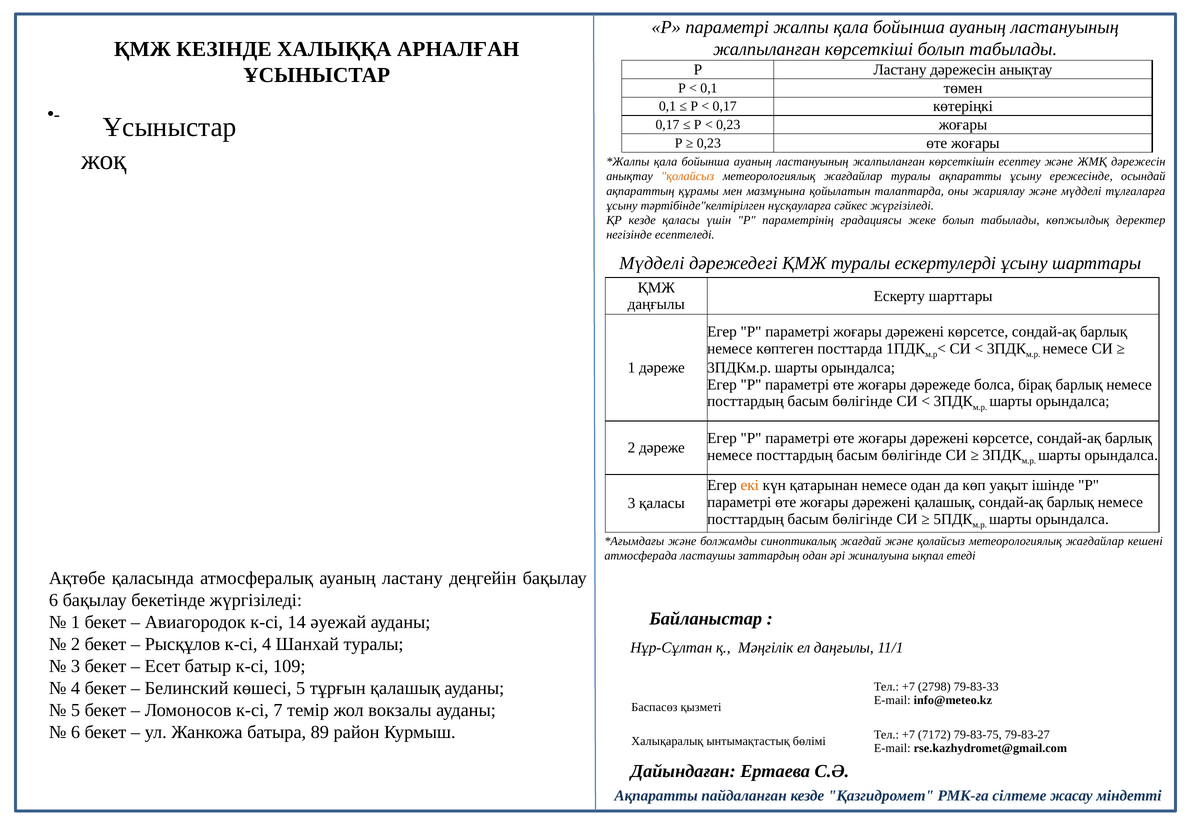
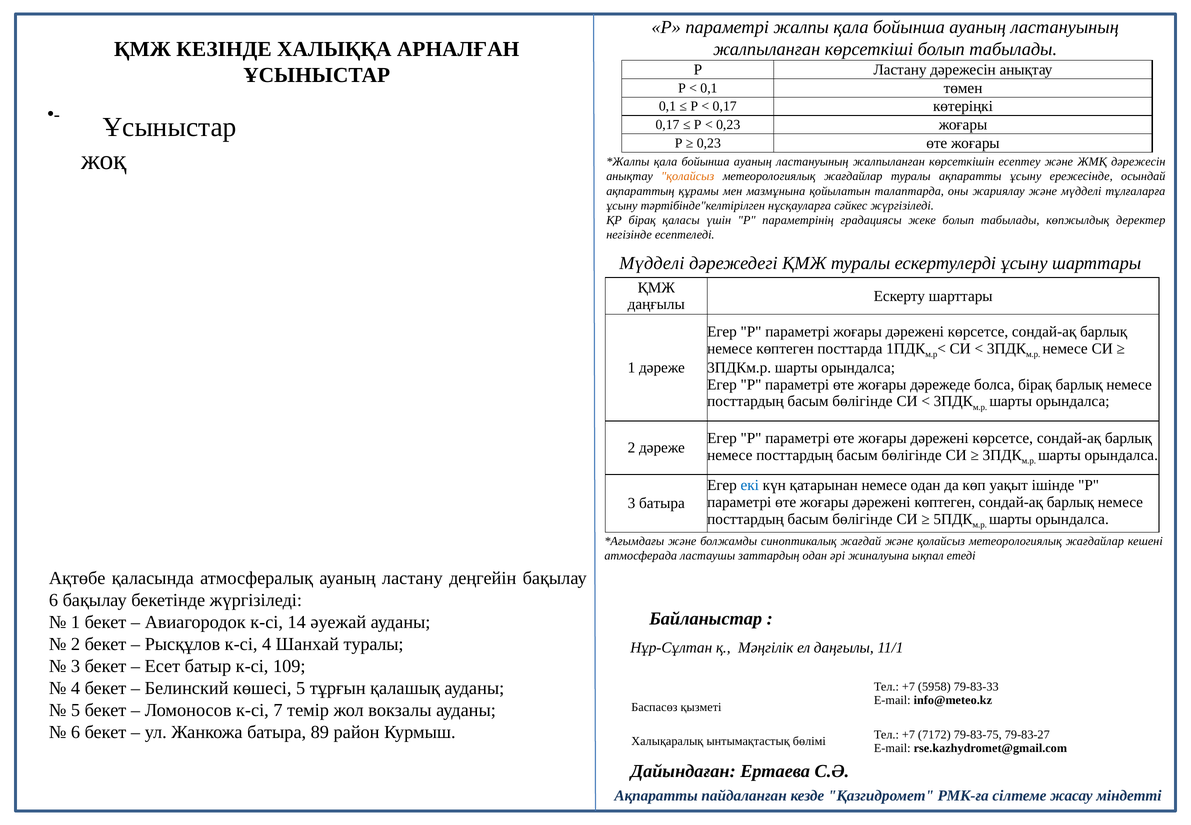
ҚР кезде: кезде -> бірақ (642, 220)
екі colour: orange -> blue (750, 485)
дәрежені қалашық: қалашық -> көптеген (945, 502)
3 қаласы: қаласы -> батыра (662, 503)
2798: 2798 -> 5958 (934, 686)
